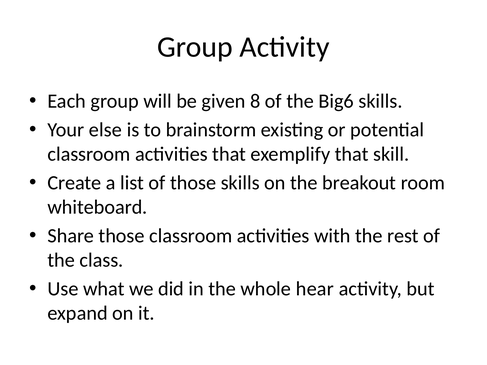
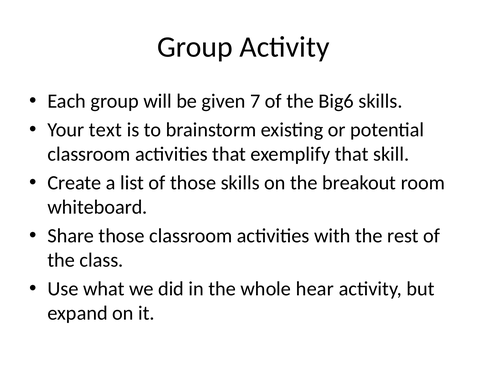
8: 8 -> 7 (255, 101)
else: else -> text (105, 130)
